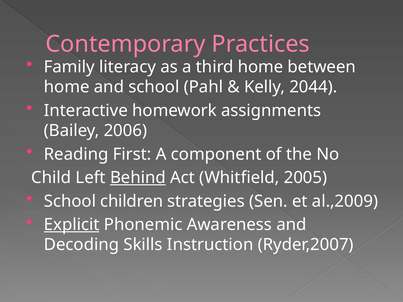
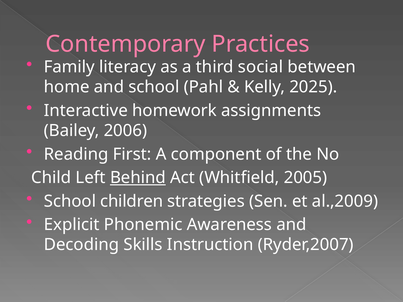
third home: home -> social (260, 67)
2044: 2044 -> 2025 (313, 87)
Explicit underline: present -> none (72, 225)
